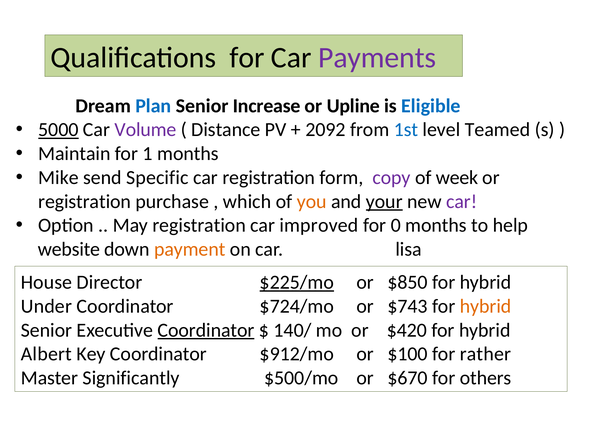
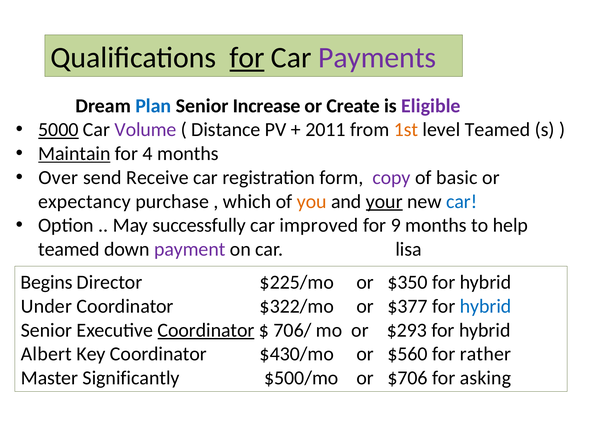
for underline: none -> present (247, 58)
Upline: Upline -> Create (353, 106)
Eligible colour: blue -> purple (431, 106)
2092: 2092 -> 2011 (326, 130)
1st colour: blue -> orange (406, 130)
Maintain underline: none -> present (74, 154)
1: 1 -> 4 (148, 154)
Mike: Mike -> Over (58, 177)
Specific: Specific -> Receive (157, 177)
week: week -> basic (457, 177)
registration: registration -> expectancy (84, 201)
car colour: purple -> blue (462, 201)
May registration: registration -> successfully (199, 225)
0: 0 -> 9 (396, 225)
website: website -> teamed (69, 249)
payment colour: orange -> purple (190, 249)
House: House -> Begins (47, 282)
$225/mo underline: present -> none (297, 282)
$850: $850 -> $350 (408, 282)
$724/mo: $724/mo -> $322/mo (297, 306)
$743: $743 -> $377 (408, 306)
hybrid colour: orange -> blue (486, 306)
140/: 140/ -> 706/ (292, 330)
$420: $420 -> $293 (407, 330)
$912/mo: $912/mo -> $430/mo (297, 354)
$100: $100 -> $560 (408, 354)
$670: $670 -> $706 (408, 378)
others: others -> asking (485, 378)
